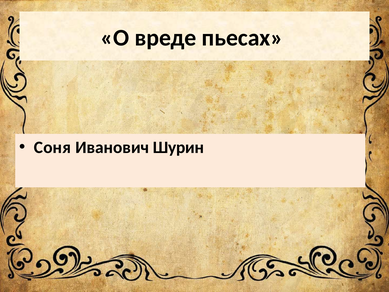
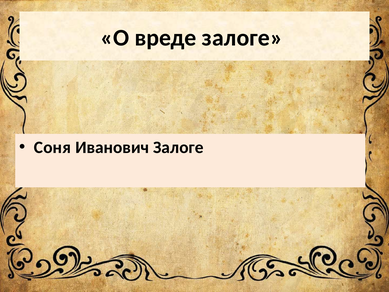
вреде пьесах: пьесах -> залоге (242, 38)
Иванович Шурин: Шурин -> Залоге (178, 147)
